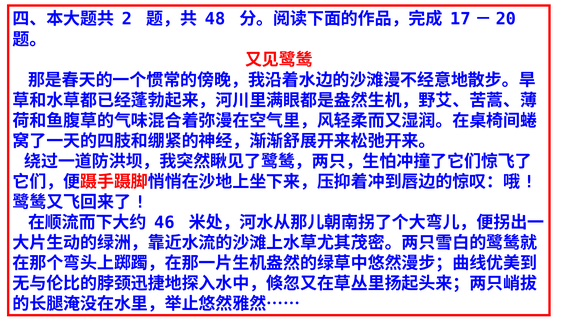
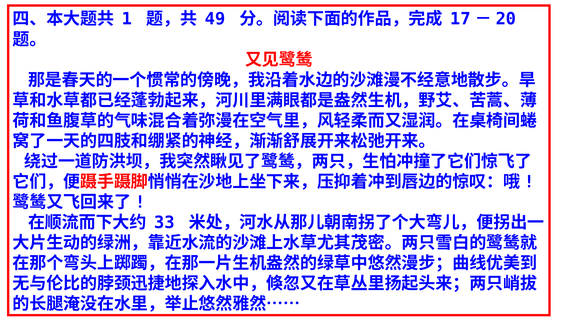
2: 2 -> 1 (127, 19)
48: 48 -> 49 (215, 19)
46: 46 -> 33 (165, 222)
